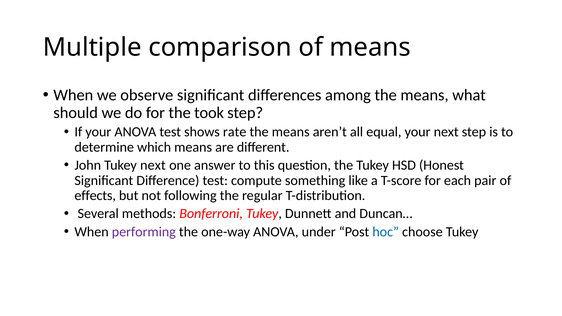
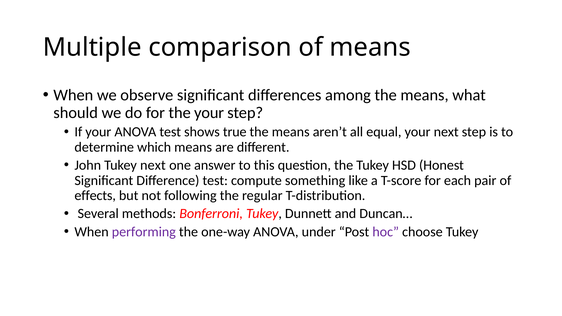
the took: took -> your (209, 113)
rate: rate -> true (235, 132)
hoc colour: blue -> purple (386, 232)
